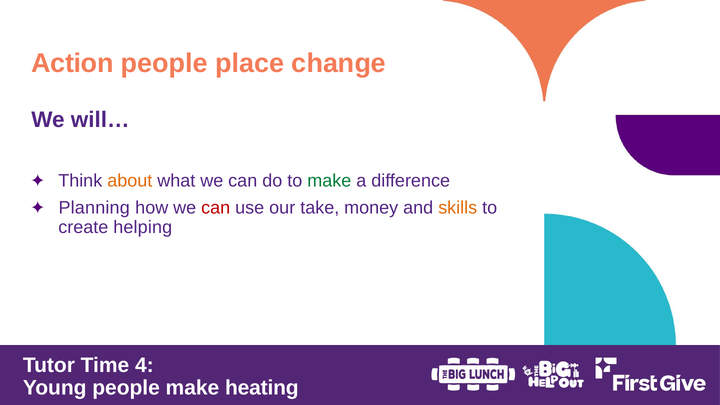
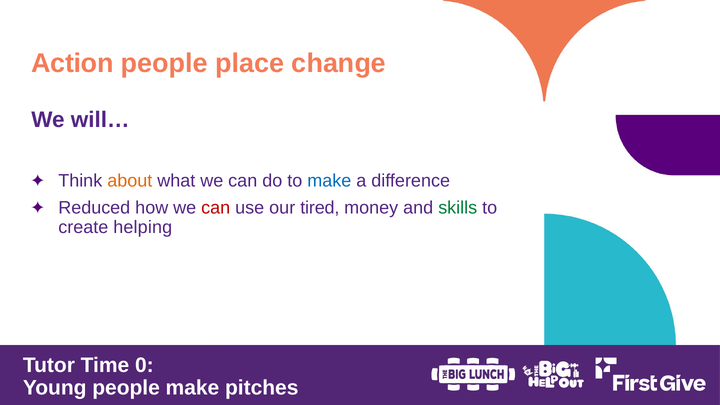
make colour: green -> blue (329, 181)
Planning: Planning -> Reduced (94, 208)
take: take -> tired (320, 208)
skills colour: orange -> green (458, 208)
4: 4 -> 0 (144, 365)
heating: heating -> pitches (262, 388)
